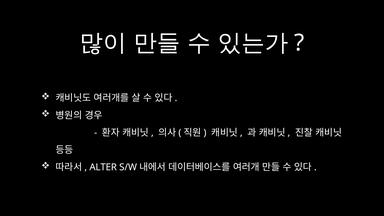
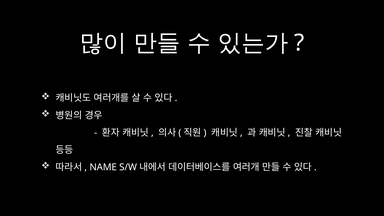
ALTER: ALTER -> NAME (103, 167)
